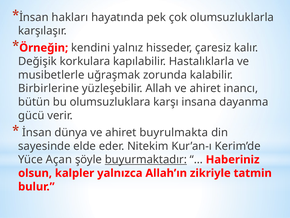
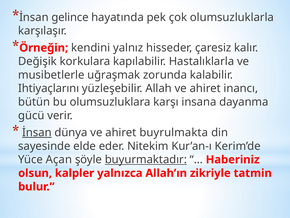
hakları: hakları -> gelince (70, 17)
Birbirlerine: Birbirlerine -> Ihtiyaçlarını (49, 88)
İnsan underline: none -> present (37, 132)
